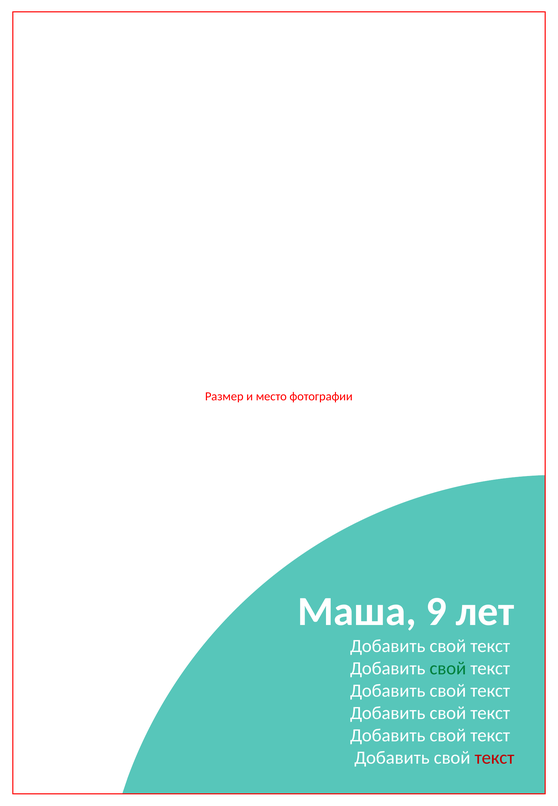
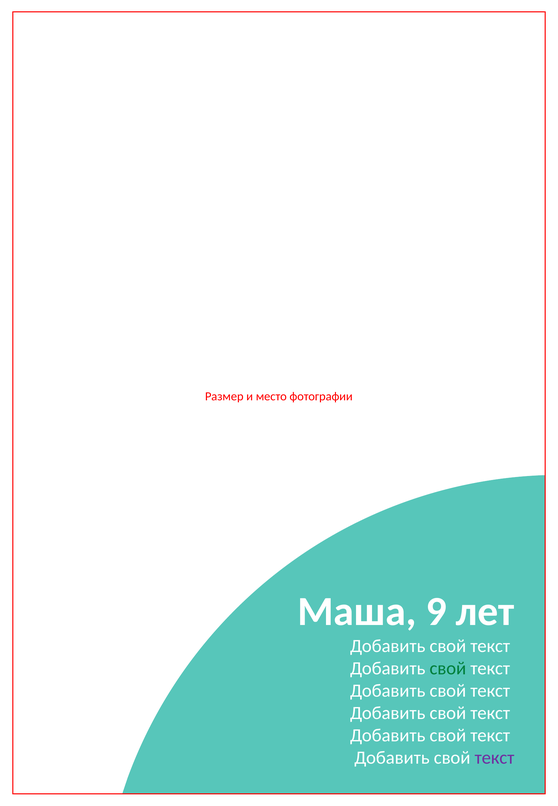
текст colour: red -> purple (494, 758)
